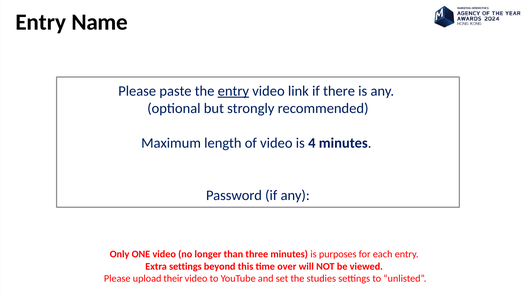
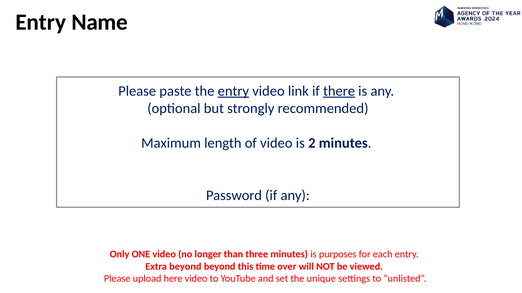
there underline: none -> present (339, 91)
4: 4 -> 2 (312, 143)
Extra settings: settings -> beyond (185, 267)
their: their -> here (173, 279)
studies: studies -> unique (321, 279)
